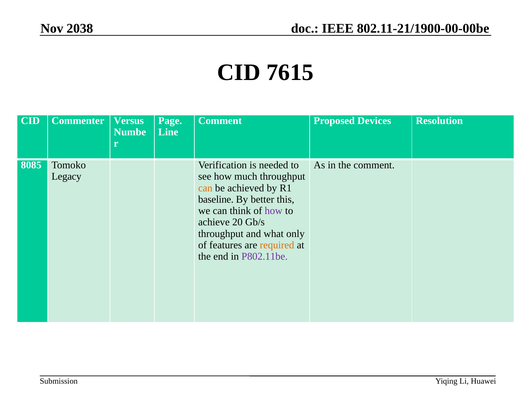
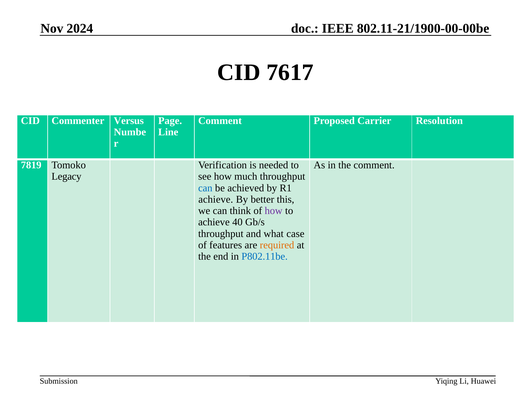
2038: 2038 -> 2024 (80, 28)
7615: 7615 -> 7617 (290, 72)
Devices: Devices -> Carrier (374, 121)
8085: 8085 -> 7819 (31, 165)
can colour: orange -> blue (205, 188)
baseline: baseline -> achieve (216, 200)
20: 20 -> 40 (237, 222)
only: only -> case (295, 234)
P802.11be colour: purple -> blue (265, 257)
